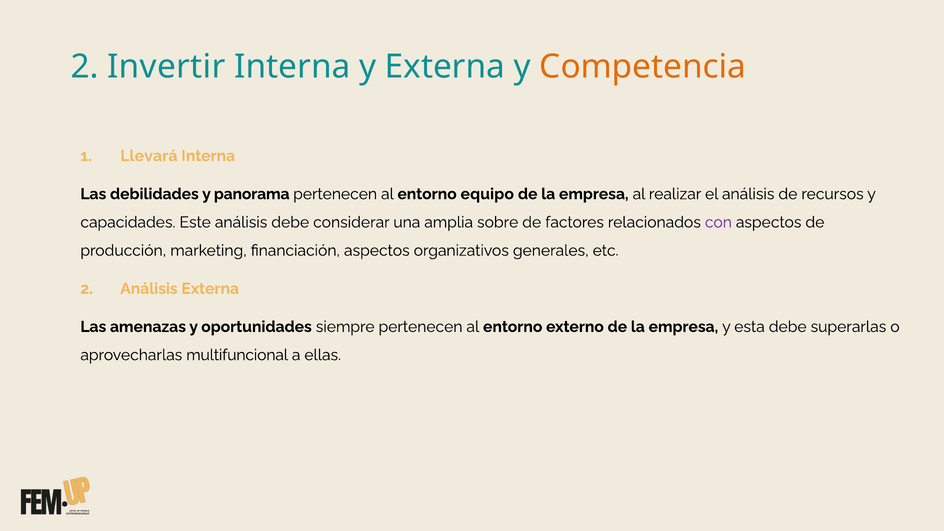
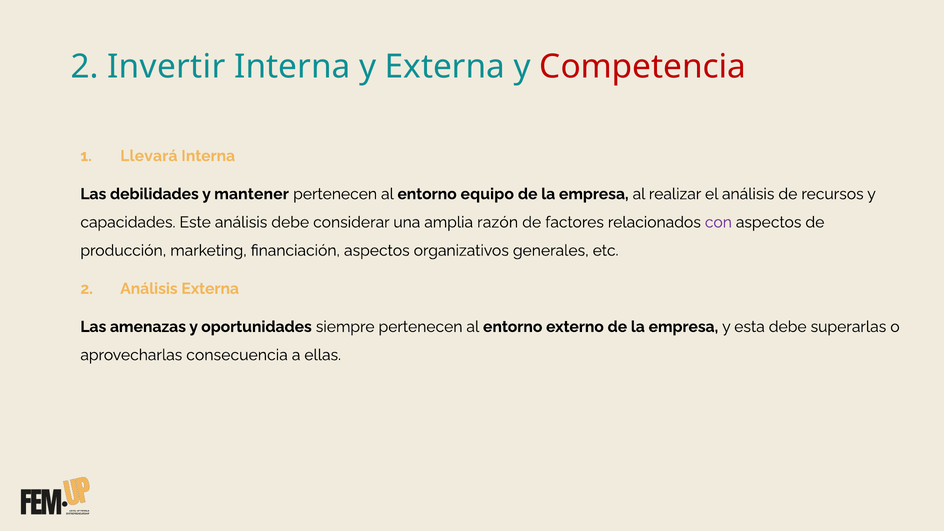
Competencia colour: orange -> red (643, 67)
panorama: panorama -> mantener (252, 194)
sobre: sobre -> razón (498, 222)
multifuncional: multifuncional -> consecuencia (237, 355)
